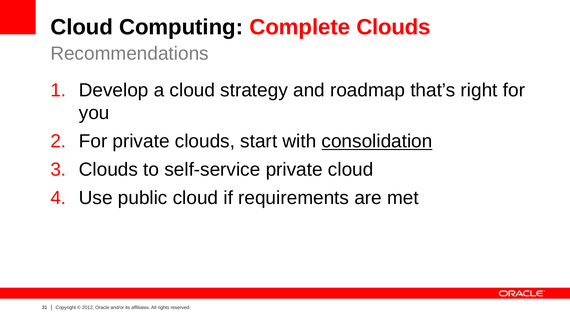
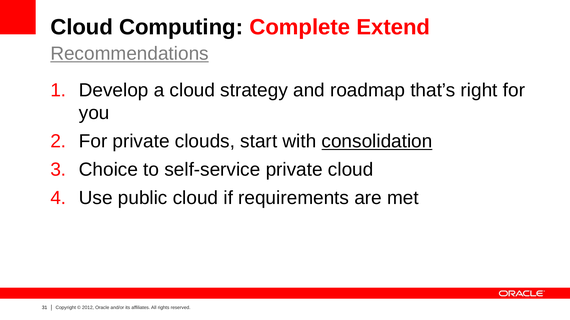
Complete Clouds: Clouds -> Extend (393, 27)
Recommendations underline: none -> present (130, 54)
Clouds: Clouds -> Choice (108, 170)
